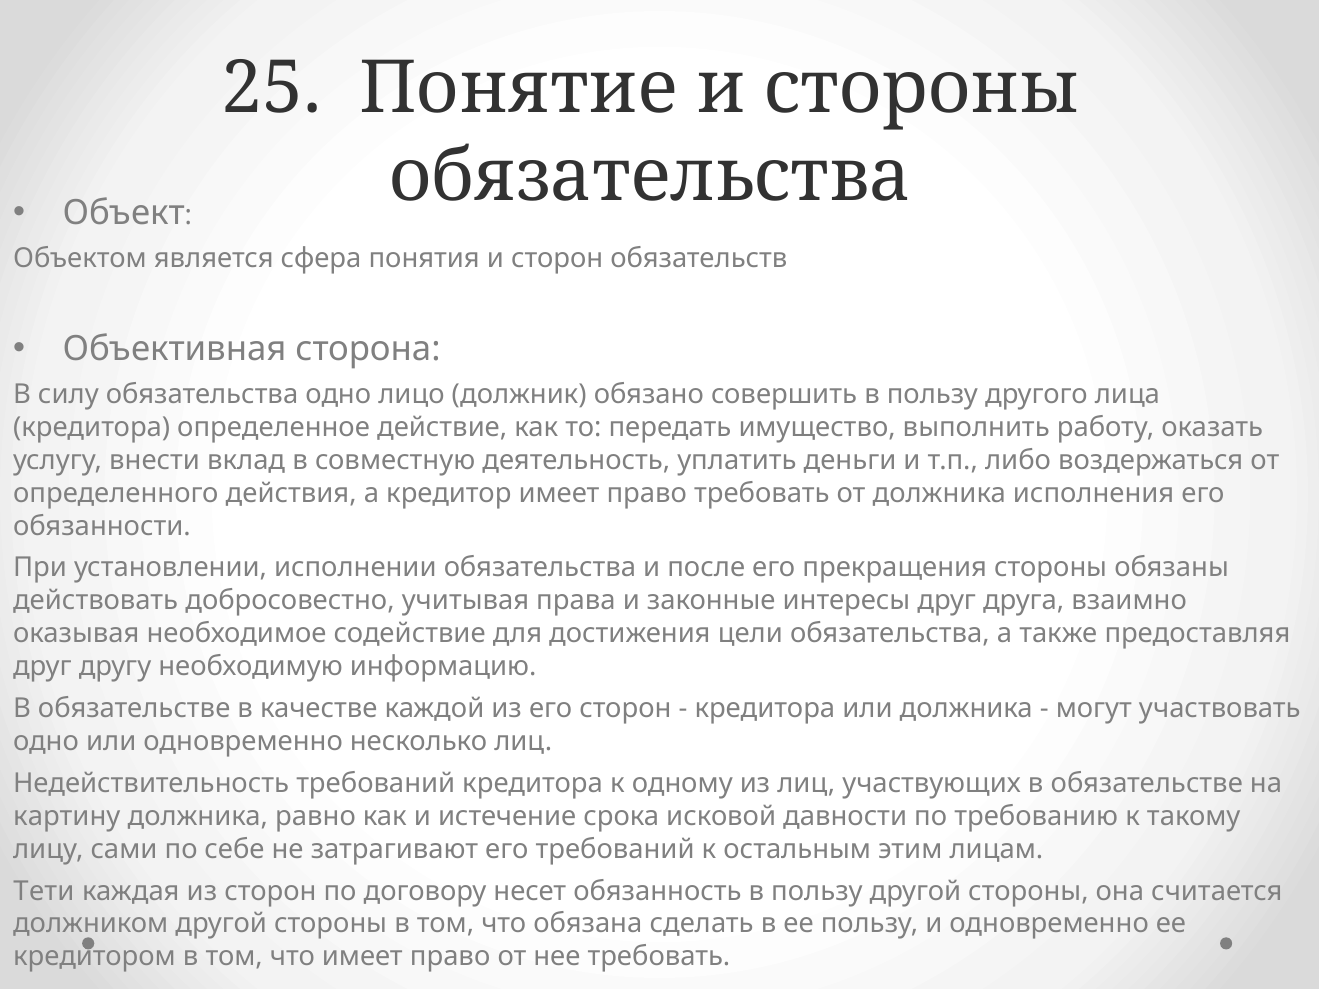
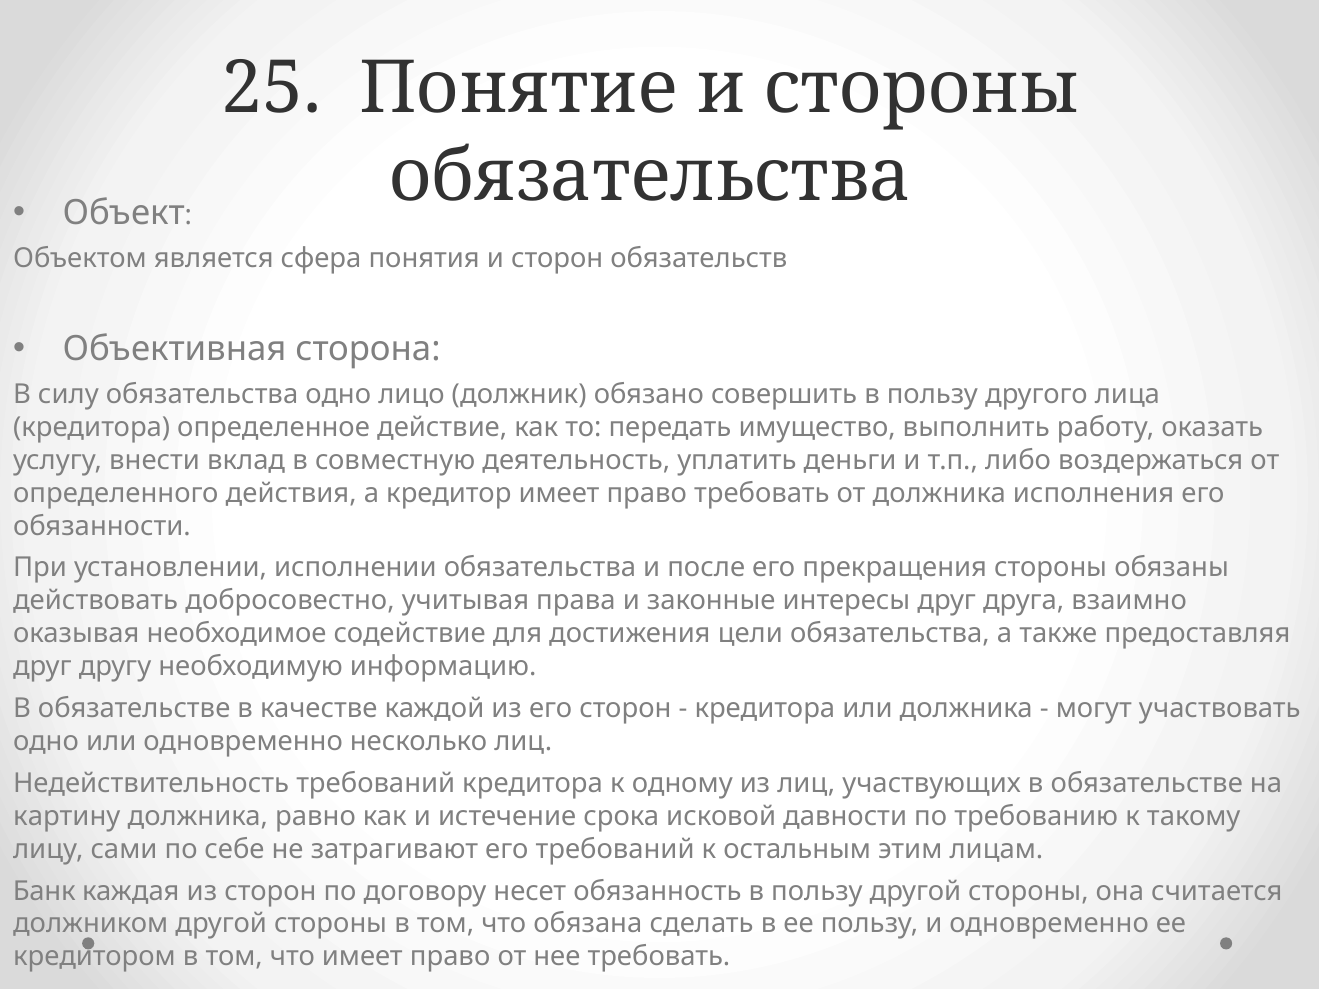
Тети: Тети -> Банк (44, 891)
